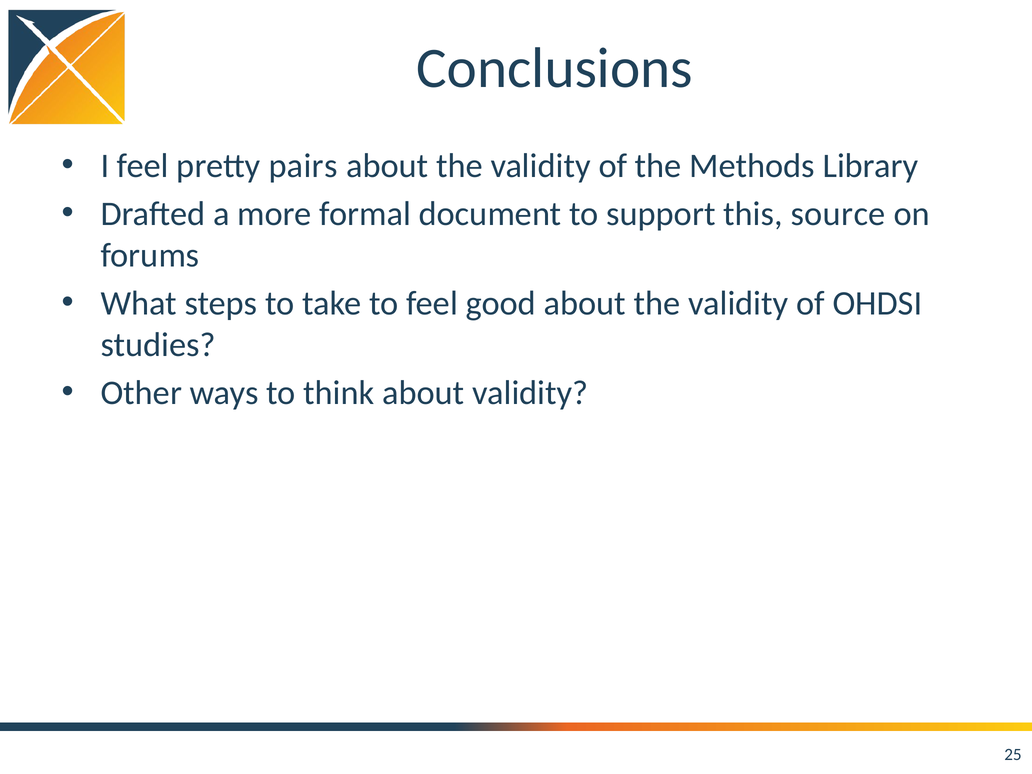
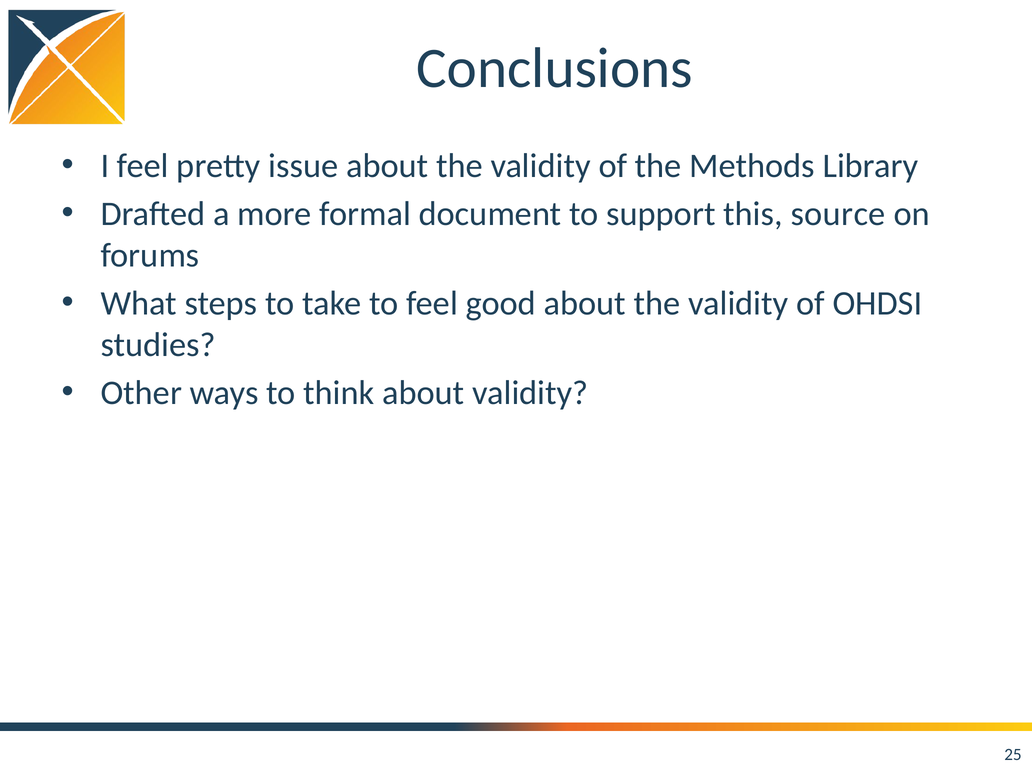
pairs: pairs -> issue (303, 166)
